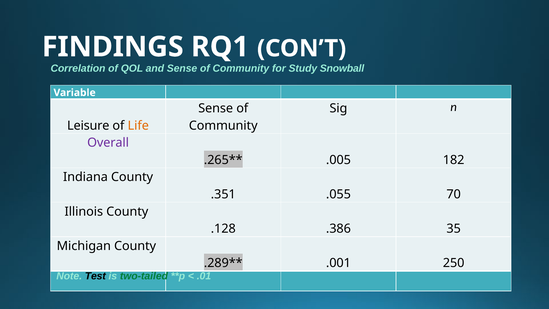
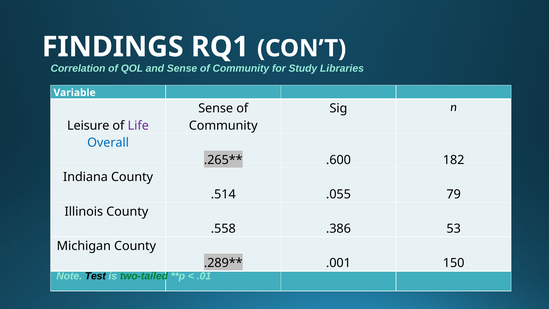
Snowball: Snowball -> Libraries (342, 68)
Life colour: orange -> purple (138, 126)
Overall colour: purple -> blue (108, 143)
.005: .005 -> .600 (338, 160)
.351: .351 -> .514 (223, 194)
70: 70 -> 79 (454, 194)
.128: .128 -> .558 (223, 229)
35: 35 -> 53 (454, 229)
250: 250 -> 150 (454, 263)
